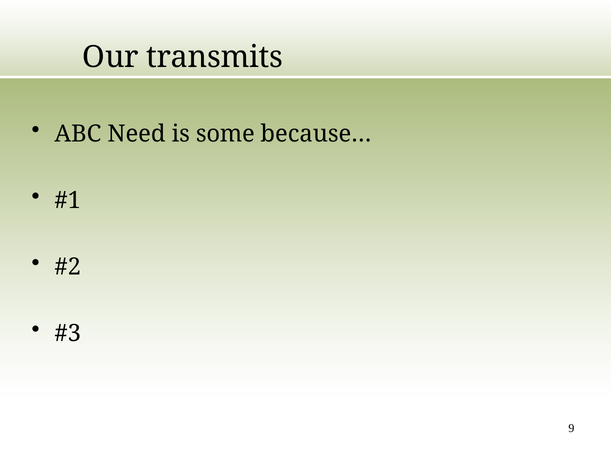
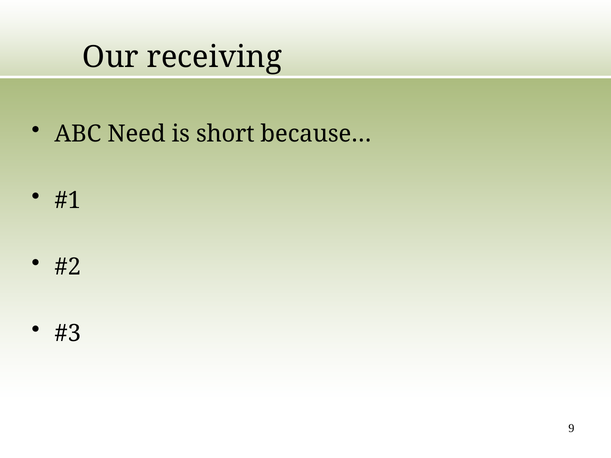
transmits: transmits -> receiving (214, 57)
some: some -> short (225, 134)
